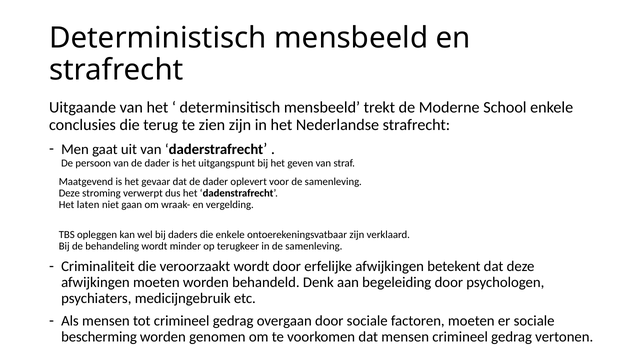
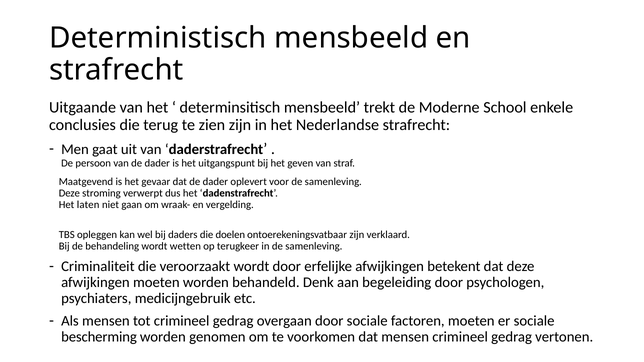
die enkele: enkele -> doelen (230, 235)
minder: minder -> wetten (185, 246)
